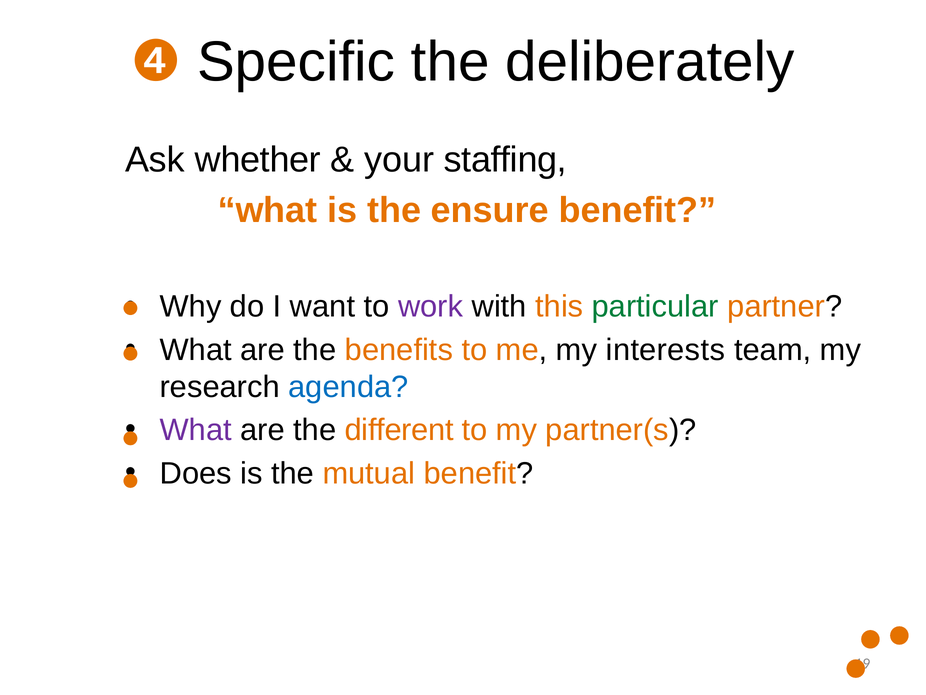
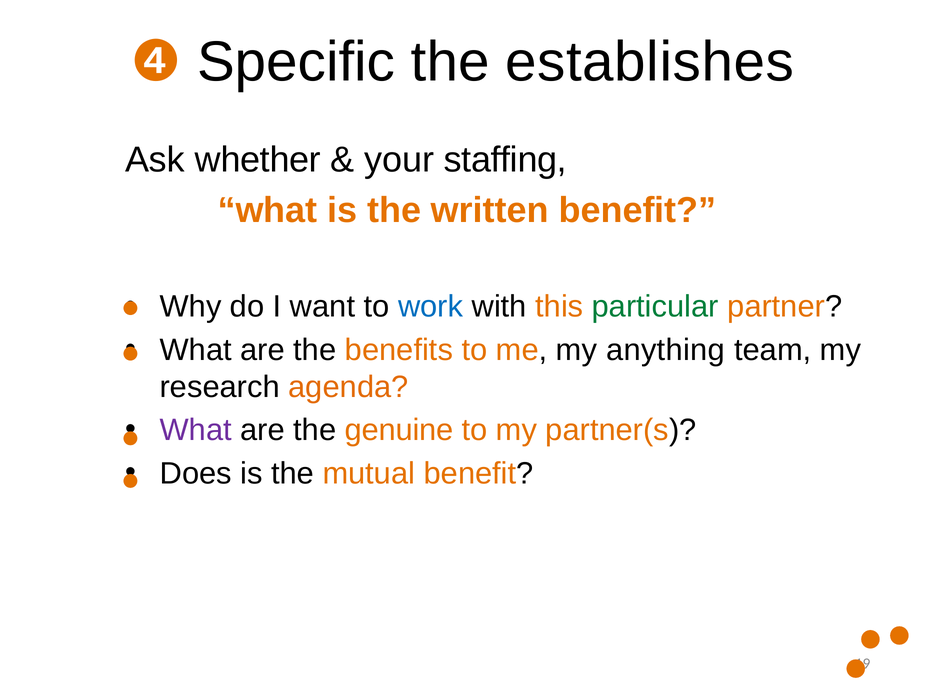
deliberately: deliberately -> establishes (650, 62)
ensure: ensure -> written (490, 210)
work colour: purple -> blue (431, 306)
interests: interests -> anything (665, 350)
agenda colour: blue -> orange (348, 387)
different: different -> genuine (399, 430)
